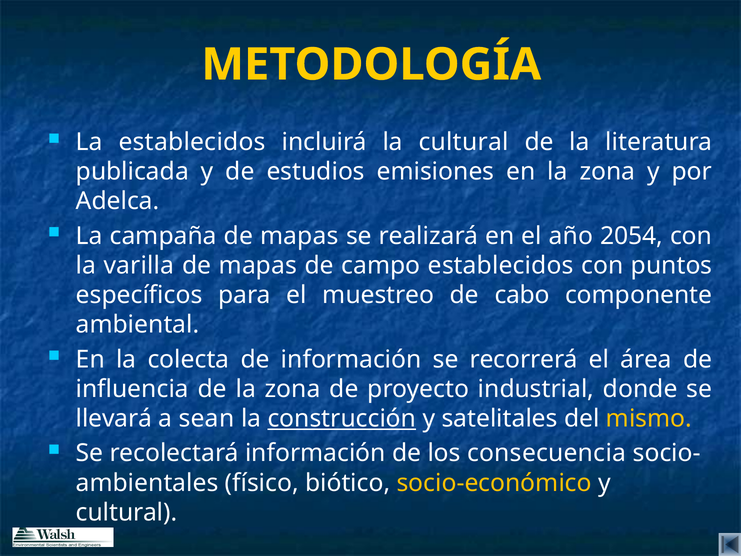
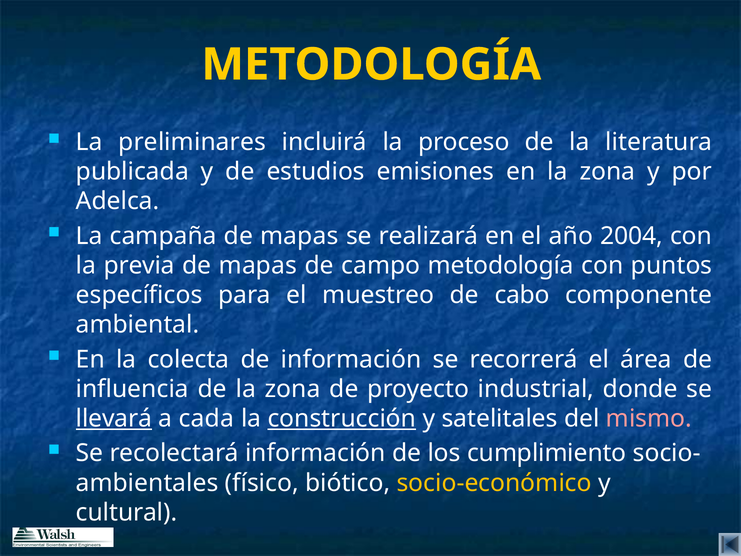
La establecidos: establecidos -> preliminares (192, 142)
la cultural: cultural -> proceso (464, 142)
2054: 2054 -> 2004 (632, 236)
varilla: varilla -> previa (139, 265)
campo establecidos: establecidos -> metodología (501, 265)
llevará underline: none -> present (114, 419)
sean: sean -> cada (206, 419)
mismo colour: yellow -> pink (649, 419)
consecuencia: consecuencia -> cumplimiento (547, 453)
